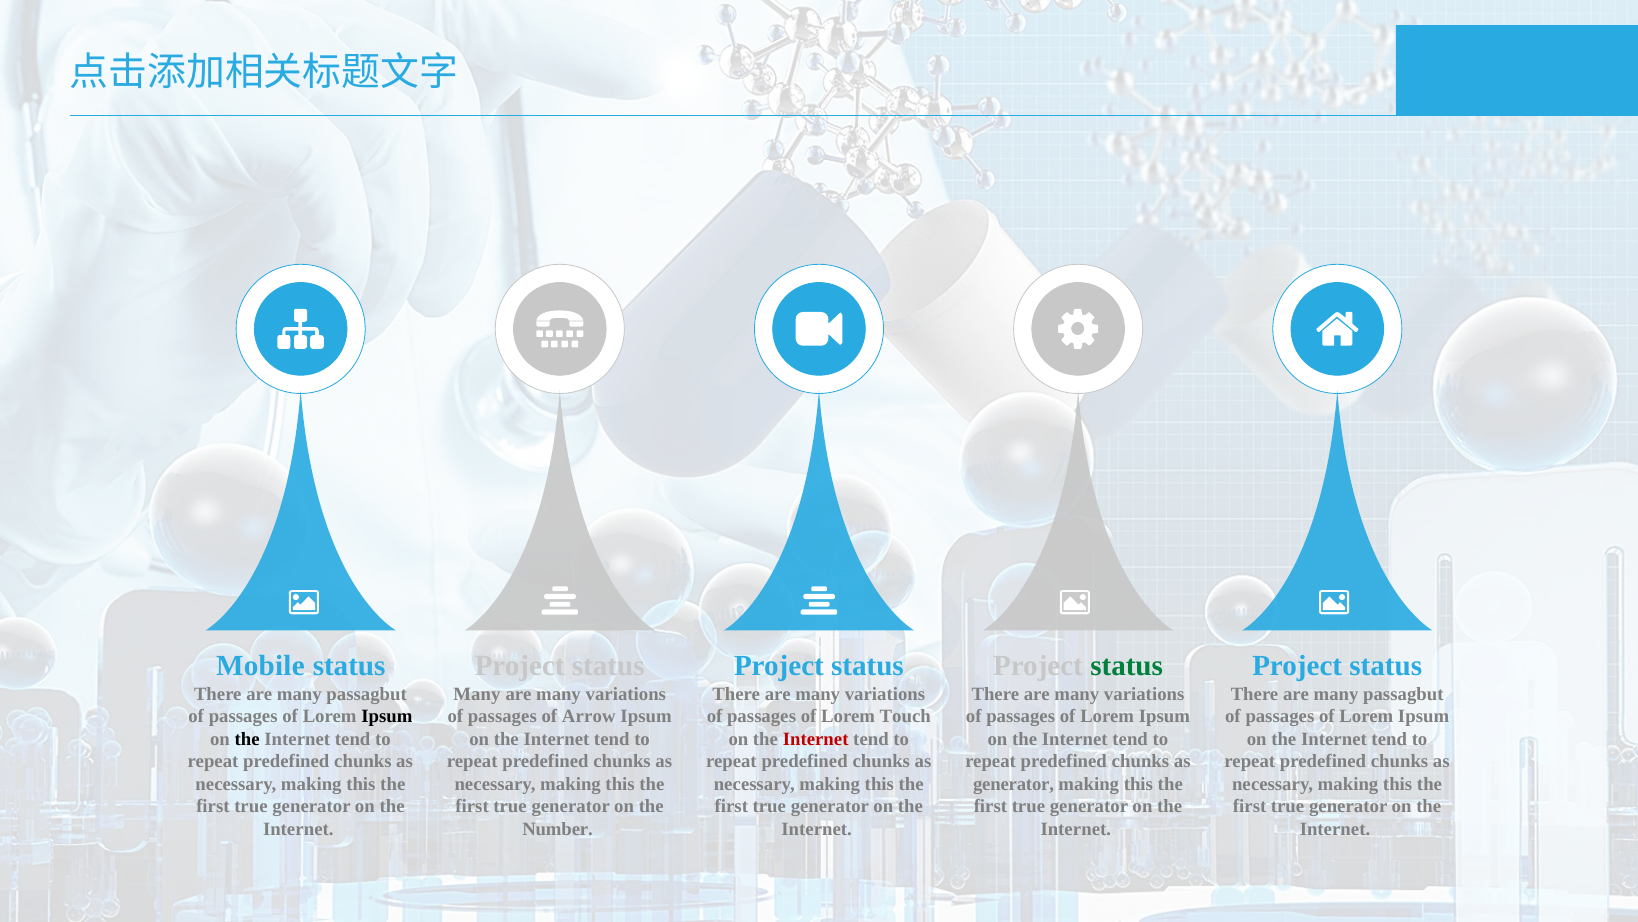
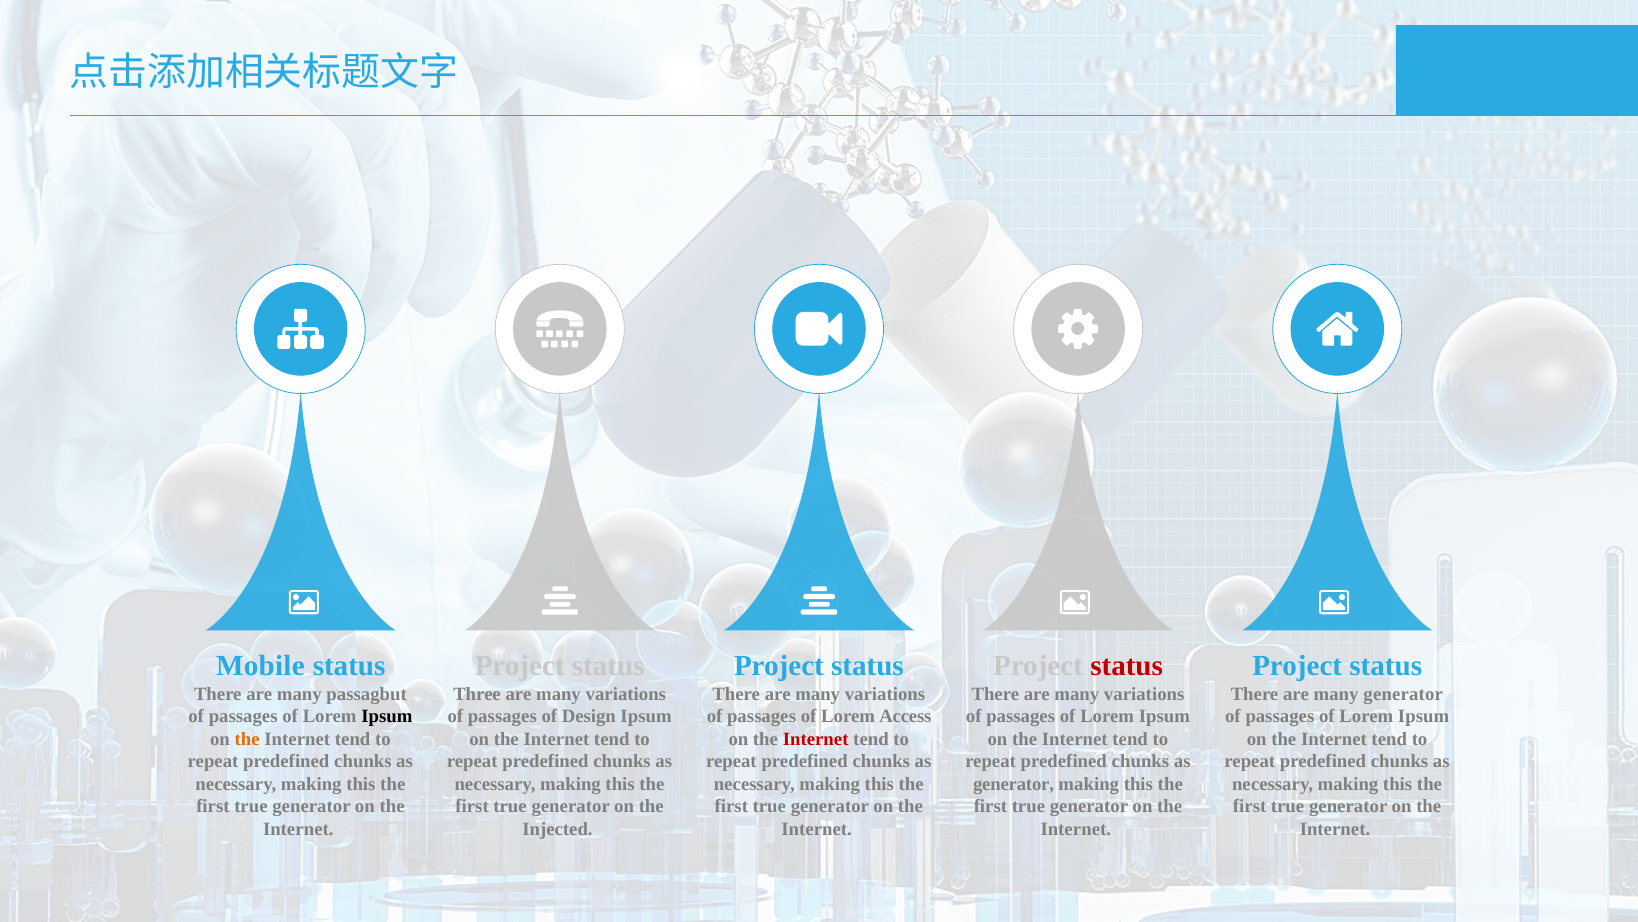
status colour: green -> red (1127, 666)
Many: Many -> Three (477, 694)
passagbut: passagbut -> generator (1403, 694)
Arrow: Arrow -> Design (589, 716)
Touch: Touch -> Access (905, 716)
the colour: black -> orange (247, 739)
Number: Number -> Injected (557, 829)
